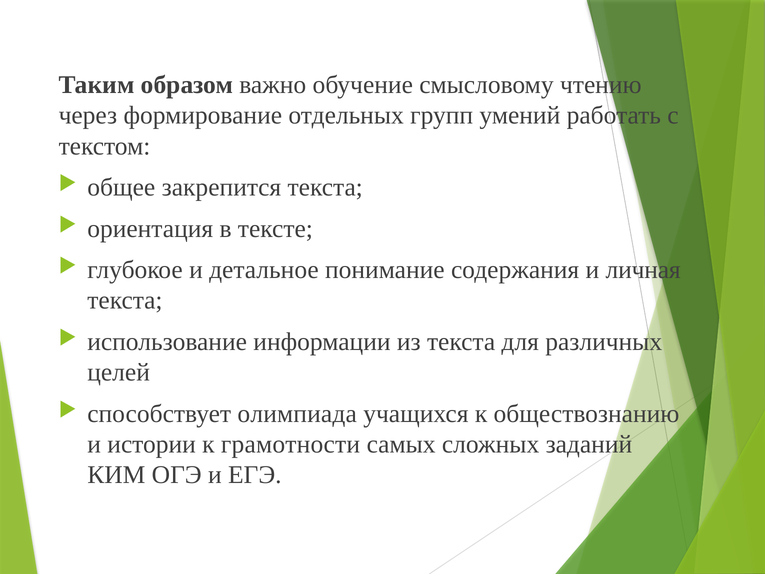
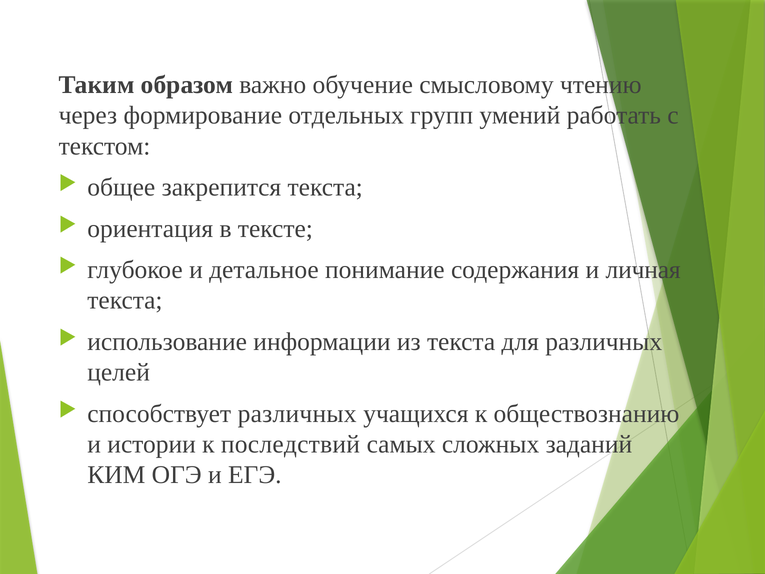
способствует олимпиада: олимпиада -> различных (297, 413)
грамотности: грамотности -> последствий (290, 444)
